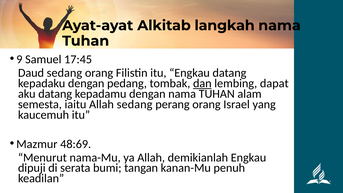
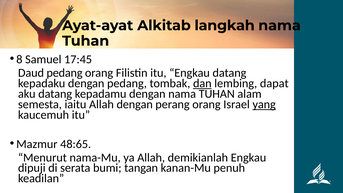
9: 9 -> 8 (19, 59)
Daud sedang: sedang -> pedang (65, 73)
Allah sedang: sedang -> dengan (135, 104)
yang underline: none -> present (264, 104)
48:69: 48:69 -> 48:65 (76, 144)
